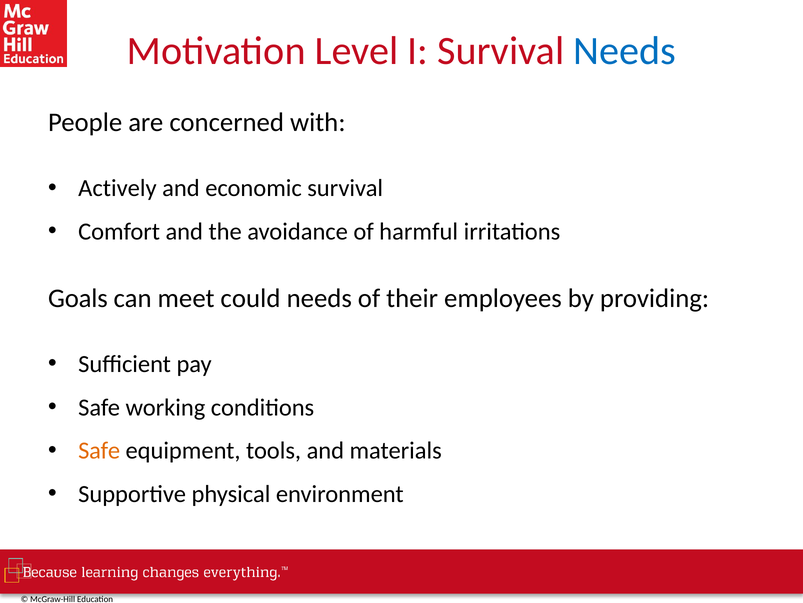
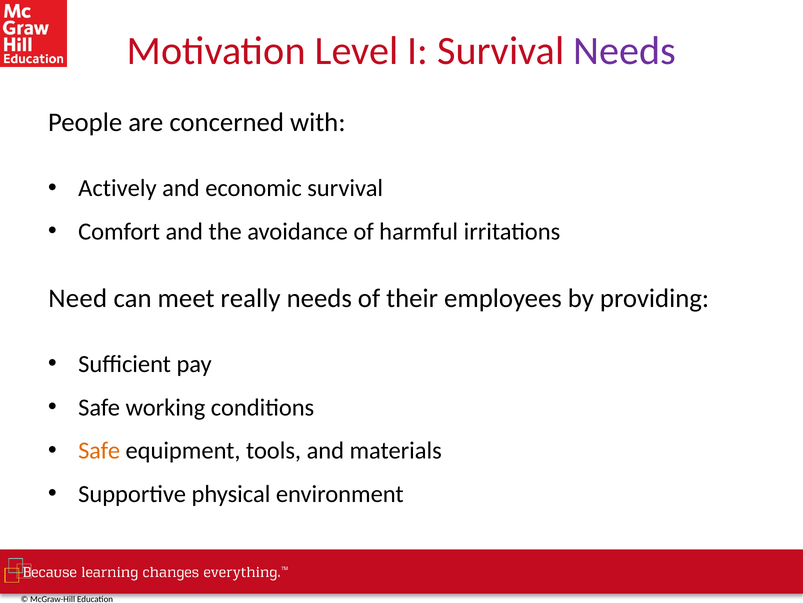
Needs colour: blue -> purple (625, 51)
Goals: Goals -> Need (78, 298)
could: could -> really (251, 298)
